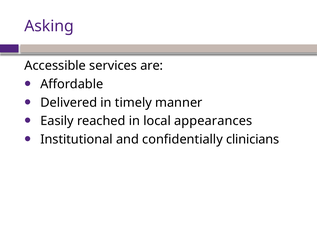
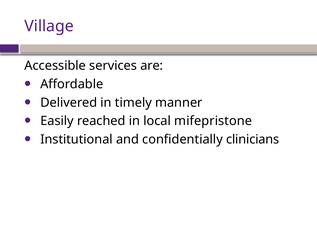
Asking: Asking -> Village (49, 26)
appearances: appearances -> mifepristone (213, 121)
